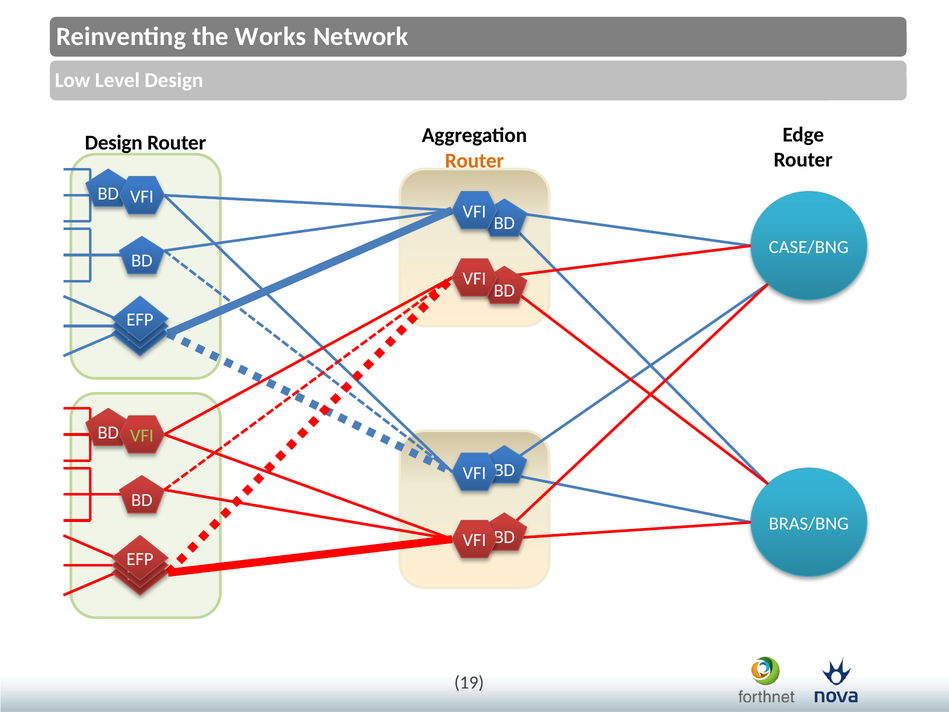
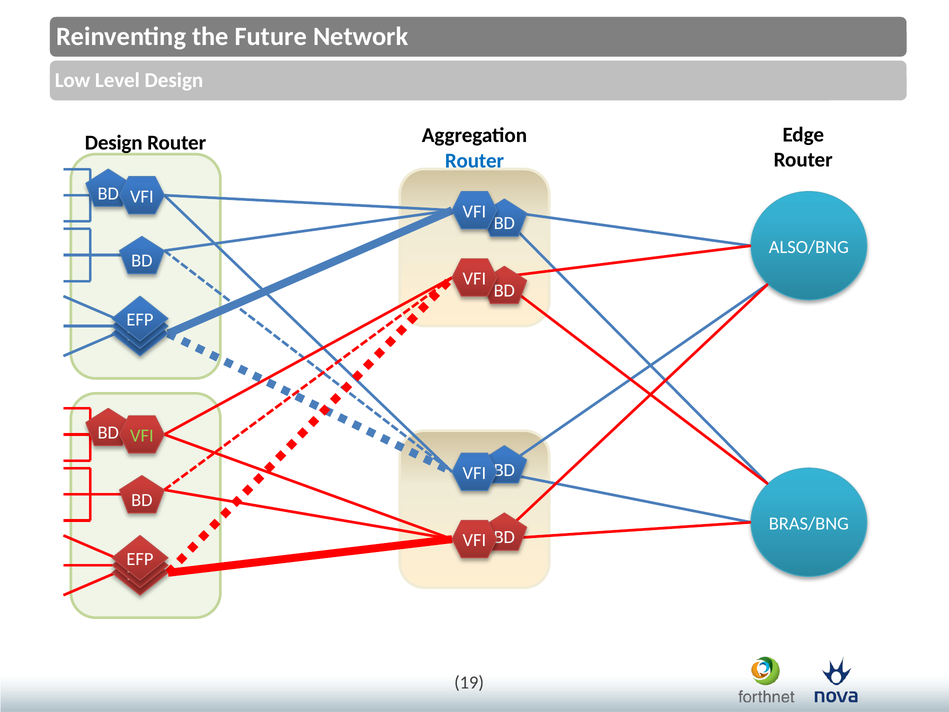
Works: Works -> Future (271, 37)
Router colour: orange -> blue (474, 161)
CASE/BNG: CASE/BNG -> ALSO/BNG (809, 247)
